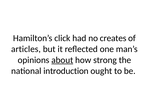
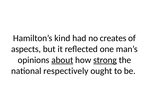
click: click -> kind (62, 38)
articles: articles -> aspects (26, 49)
strong underline: none -> present (105, 60)
introduction: introduction -> respectively (66, 71)
